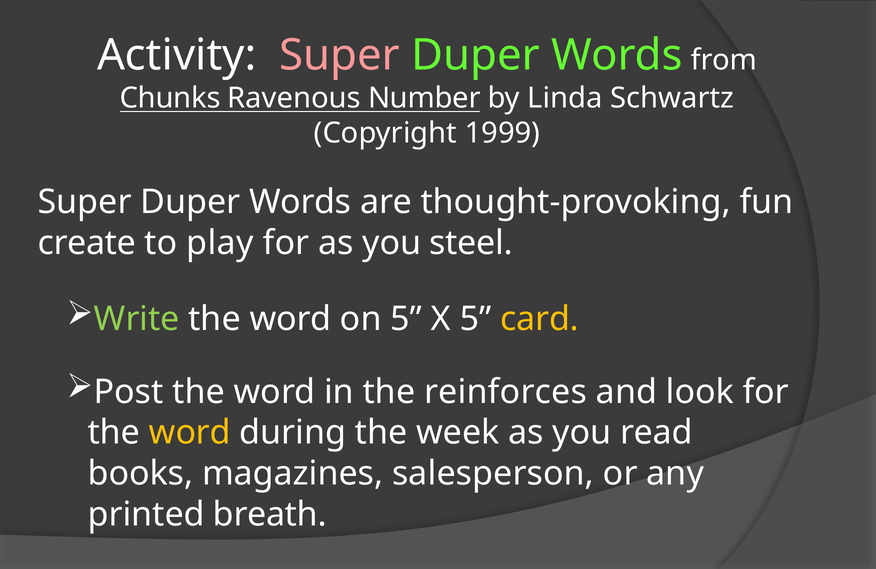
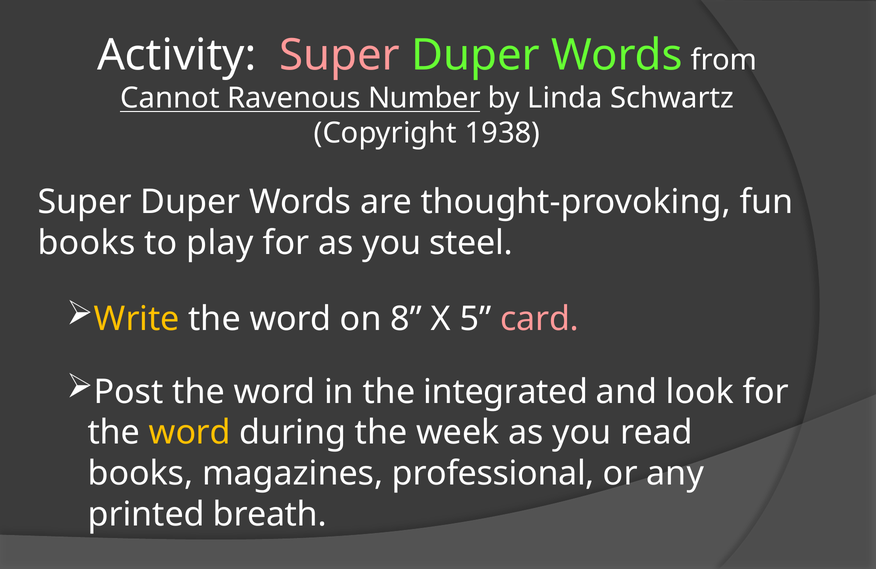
Chunks: Chunks -> Cannot (170, 98)
1999: 1999 -> 1938 (502, 133)
create: create -> books (87, 243)
Write colour: light green -> yellow (137, 319)
on 5: 5 -> 8 (406, 319)
card colour: yellow -> pink (540, 319)
reinforces: reinforces -> integrated (506, 392)
salesperson: salesperson -> professional (493, 474)
